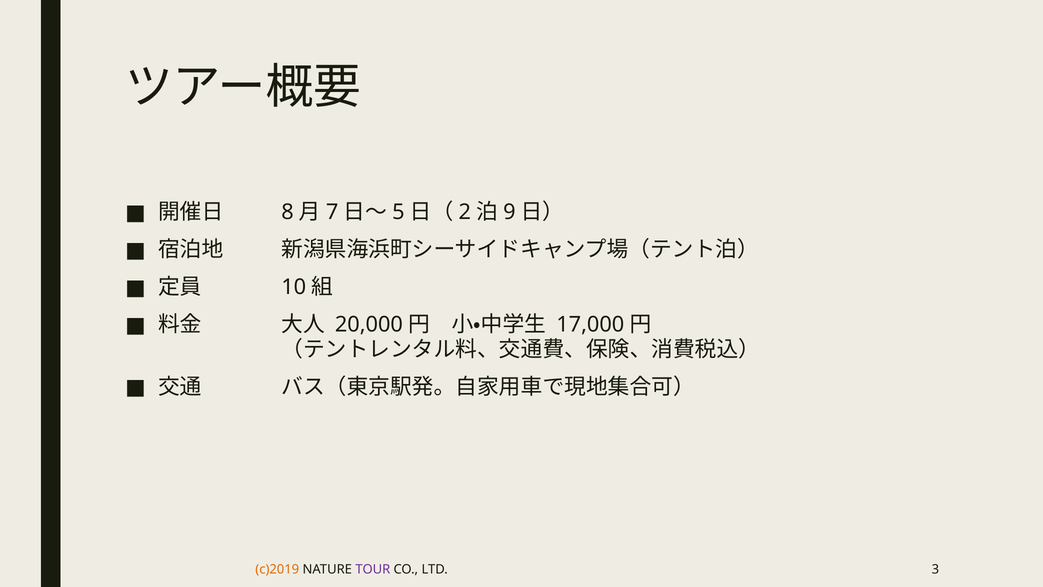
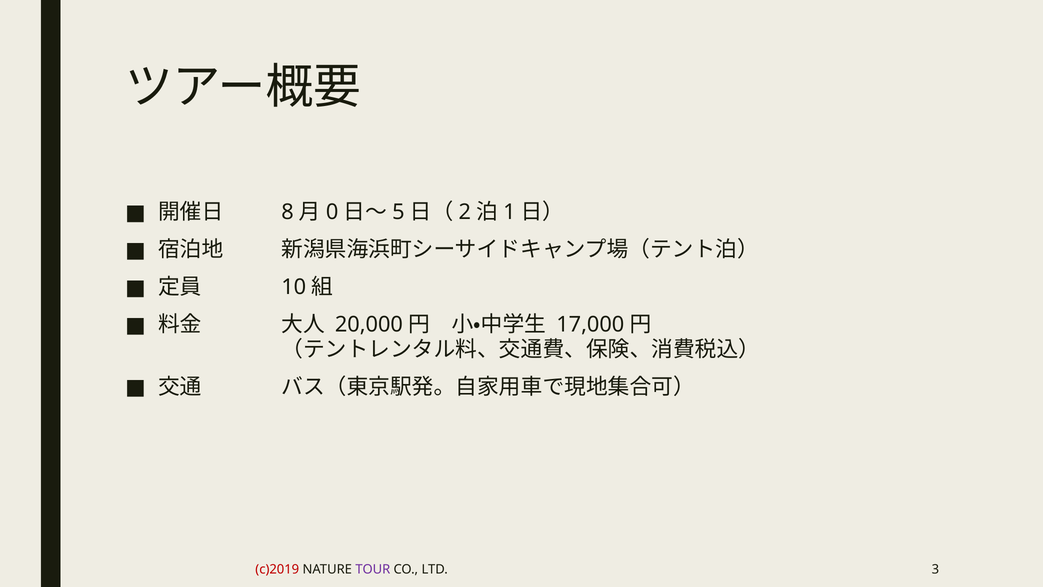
7: 7 -> 0 (332, 212)
9: 9 -> 1 (509, 212)
c)2019 colour: orange -> red (277, 569)
